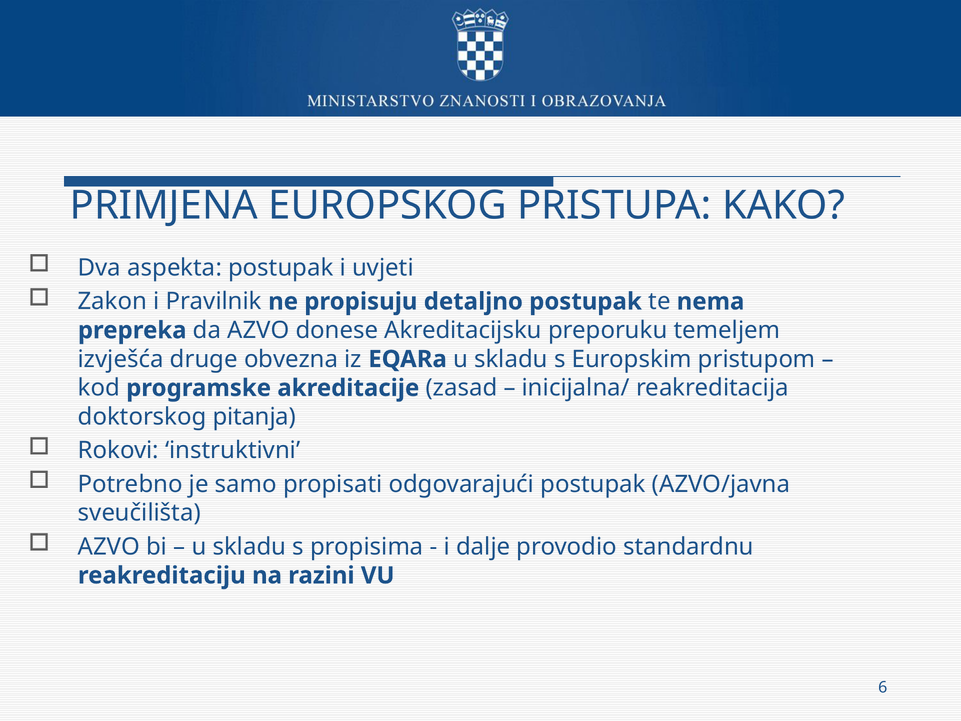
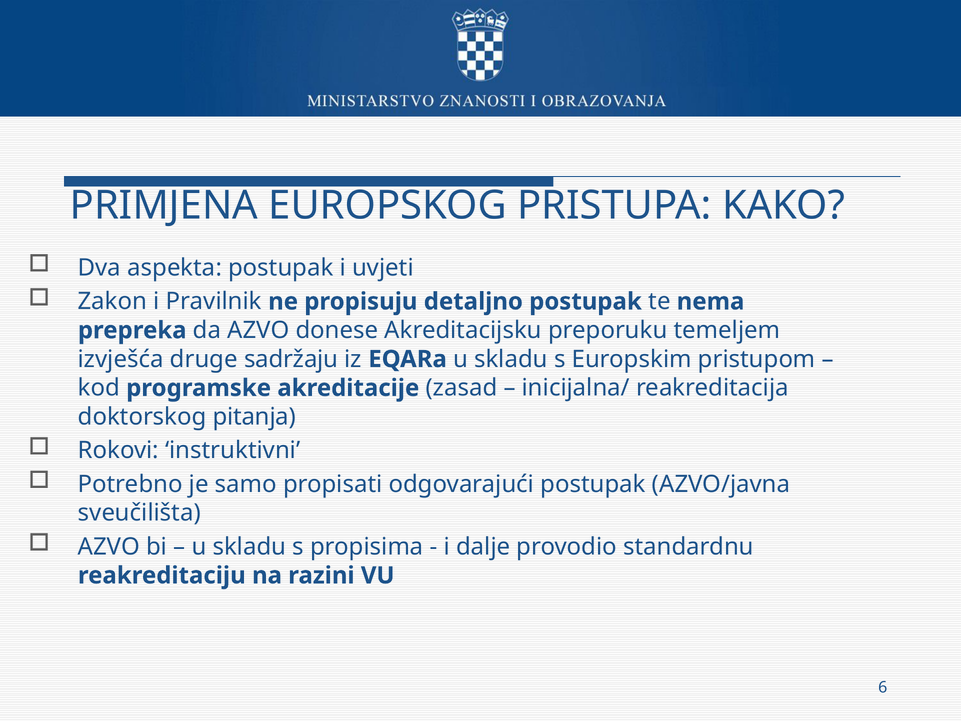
obvezna: obvezna -> sadržaju (291, 359)
